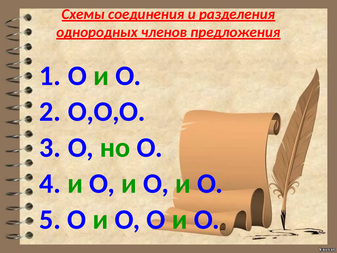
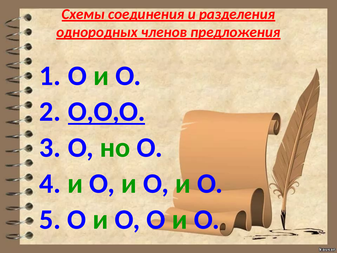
О,О,О underline: none -> present (107, 112)
